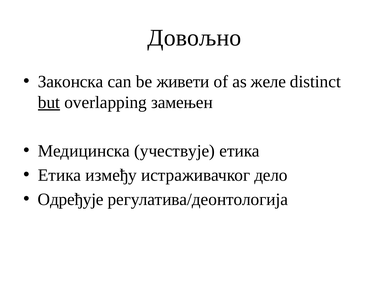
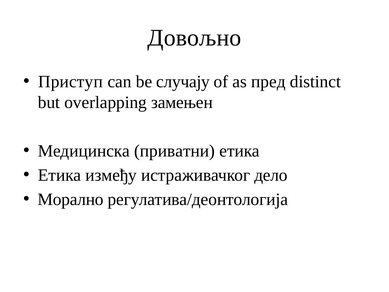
Законска: Законска -> Приступ (70, 82)
живети: живети -> случају (183, 82)
желе: желе -> пред (268, 82)
but underline: present -> none (49, 102)
учествује: учествује -> приватни (175, 151)
Одрeђујe: Одрeђујe -> Моралнo (71, 199)
